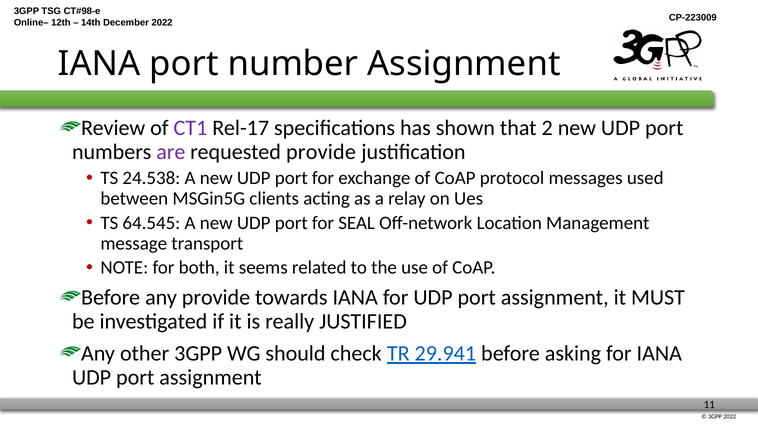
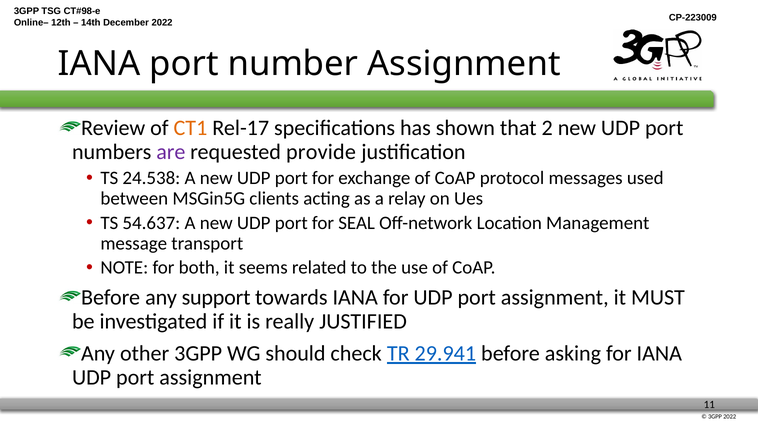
CT1 colour: purple -> orange (190, 128)
64.545: 64.545 -> 54.637 (151, 223)
any provide: provide -> support (216, 298)
